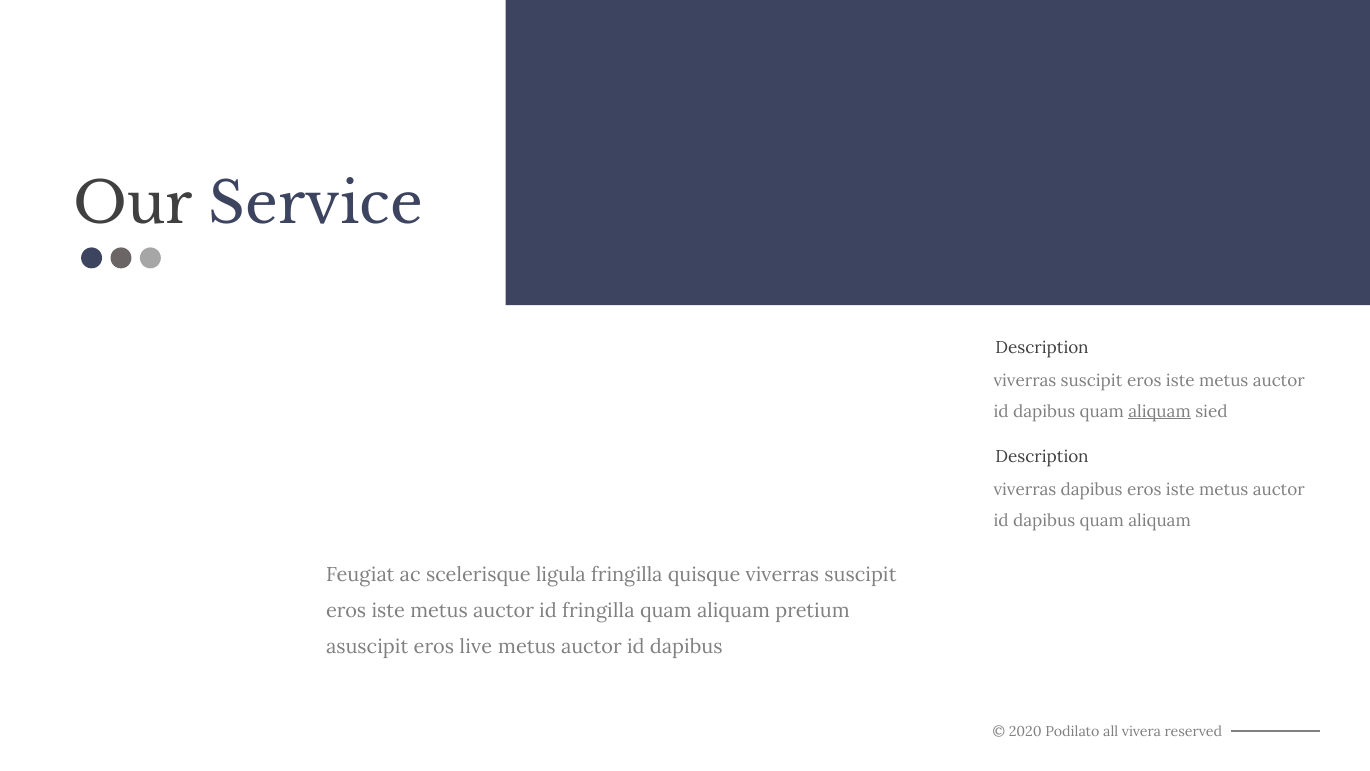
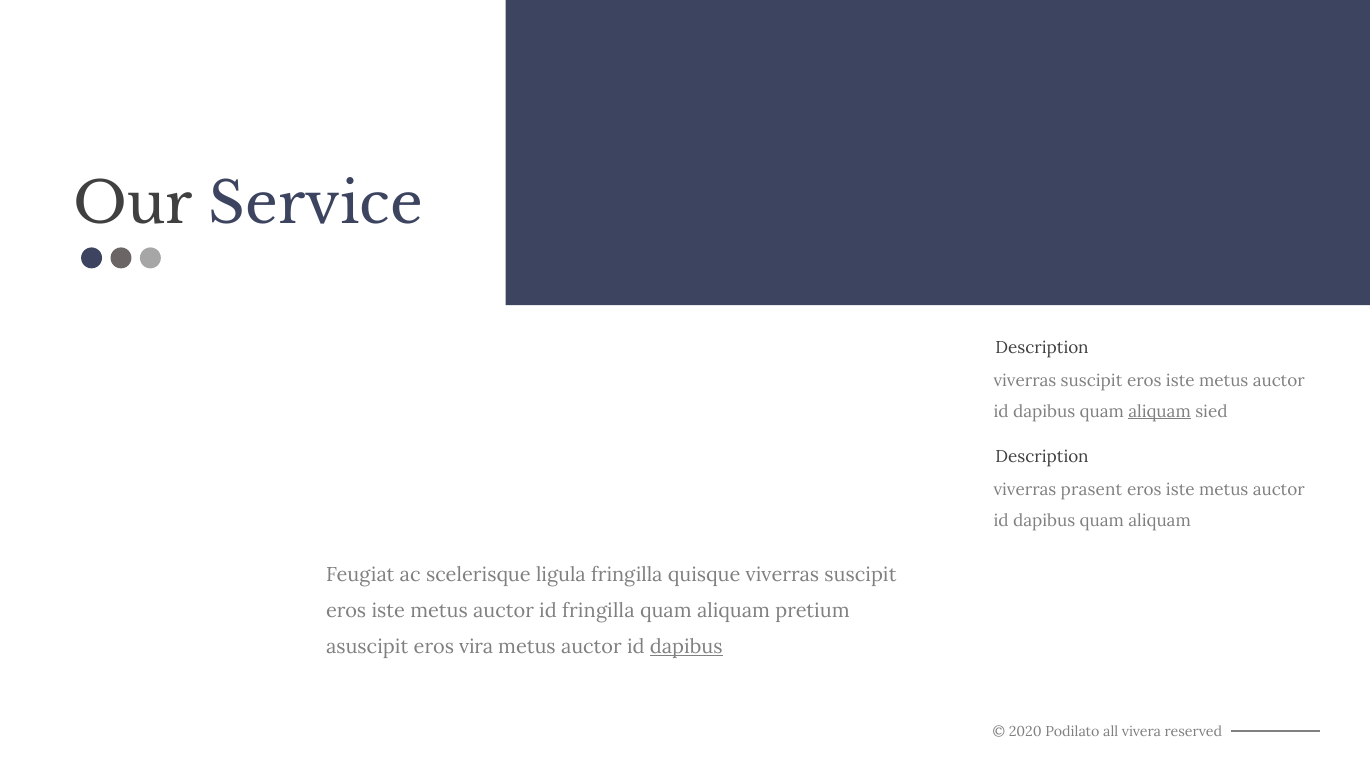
viverras dapibus: dapibus -> prasent (1092, 489)
live: live -> vira (476, 646)
dapibus underline: none -> present (686, 646)
